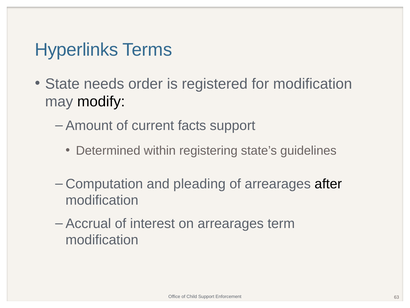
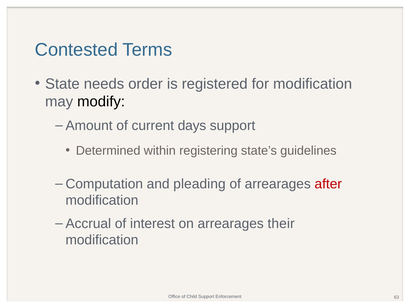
Hyperlinks: Hyperlinks -> Contested (76, 50)
facts: facts -> days (192, 125)
after colour: black -> red (328, 184)
term: term -> their (281, 223)
